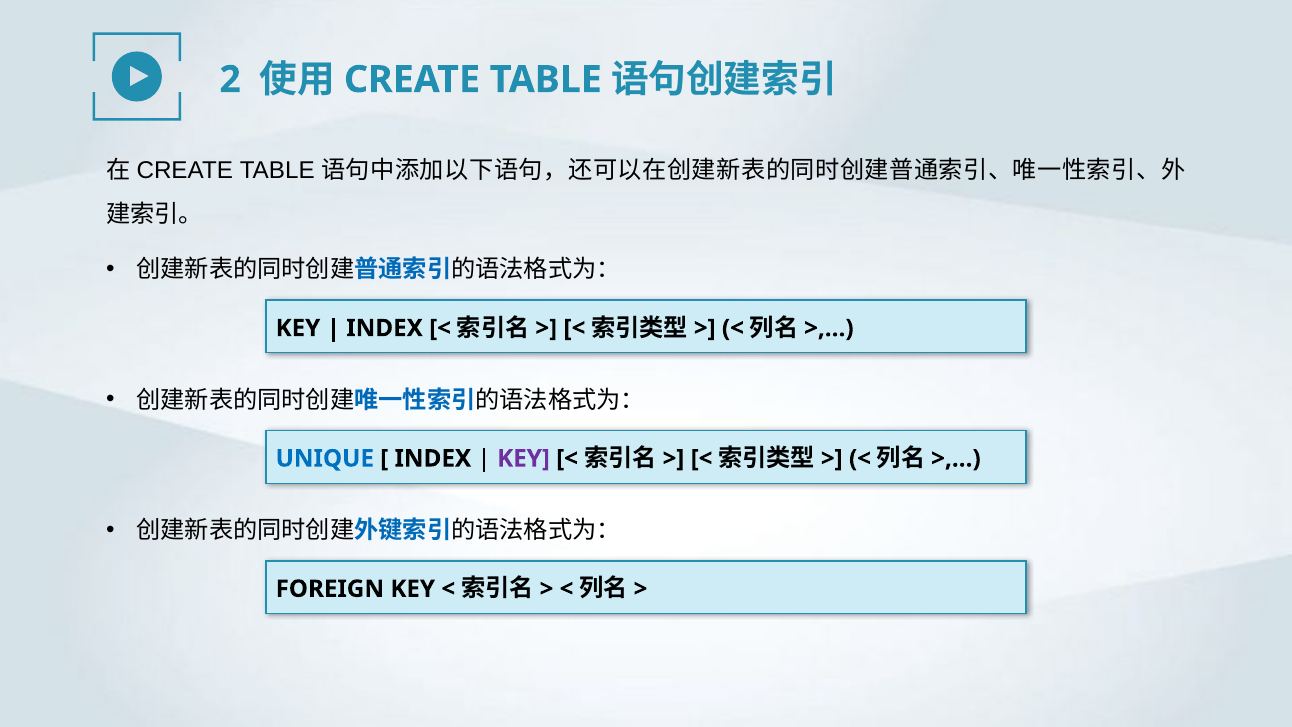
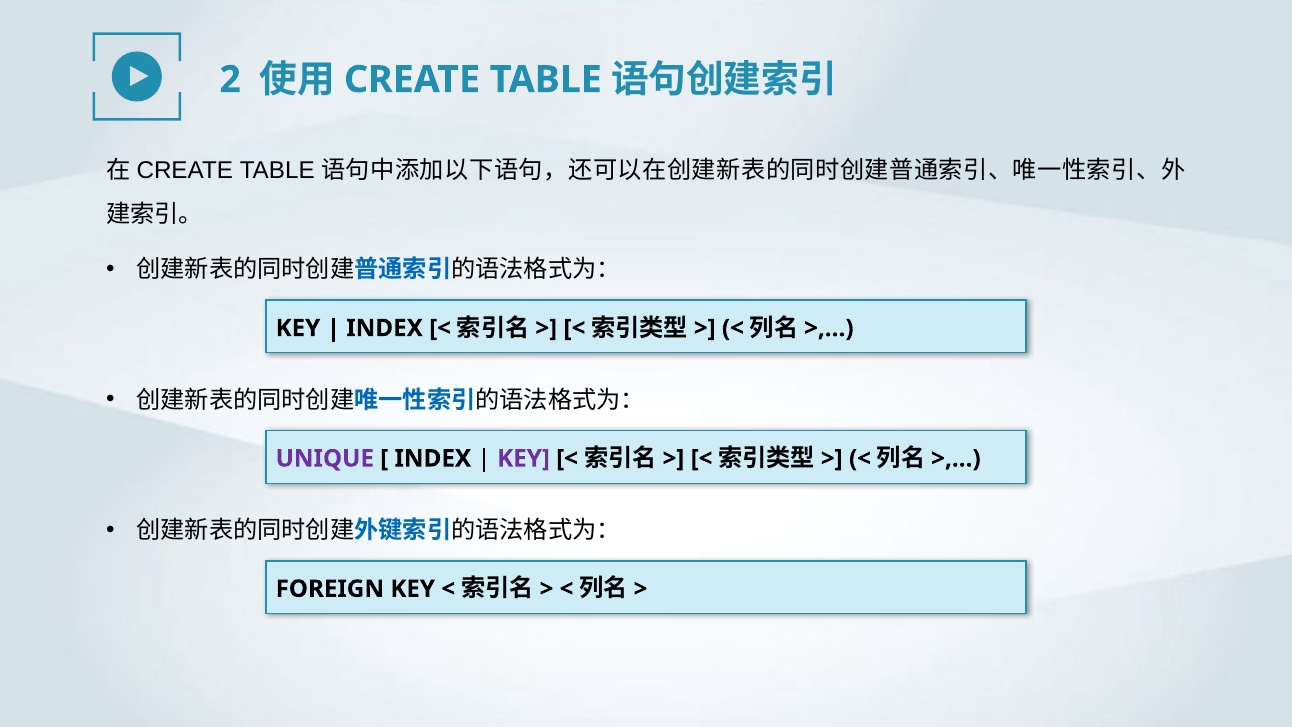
UNIQUE colour: blue -> purple (325, 458)
